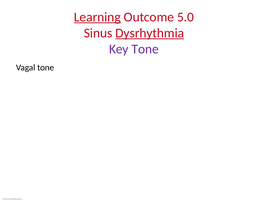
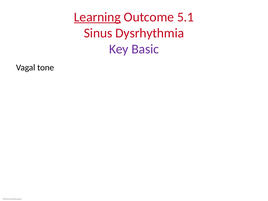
5.0: 5.0 -> 5.1 (185, 17)
Dysrhythmia underline: present -> none (150, 33)
Key Tone: Tone -> Basic (145, 49)
